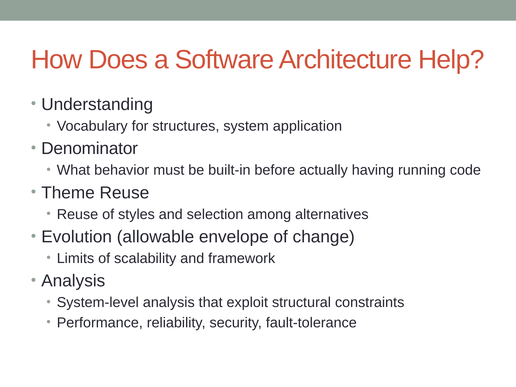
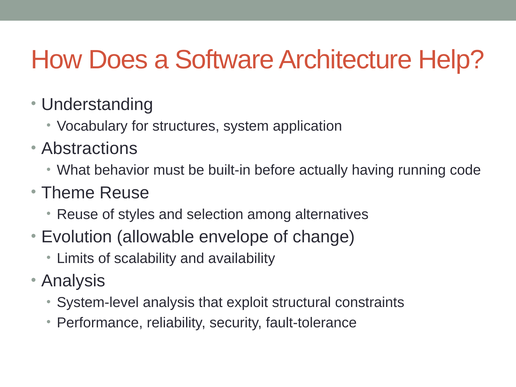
Denominator: Denominator -> Abstractions (89, 149)
framework: framework -> availability (242, 258)
